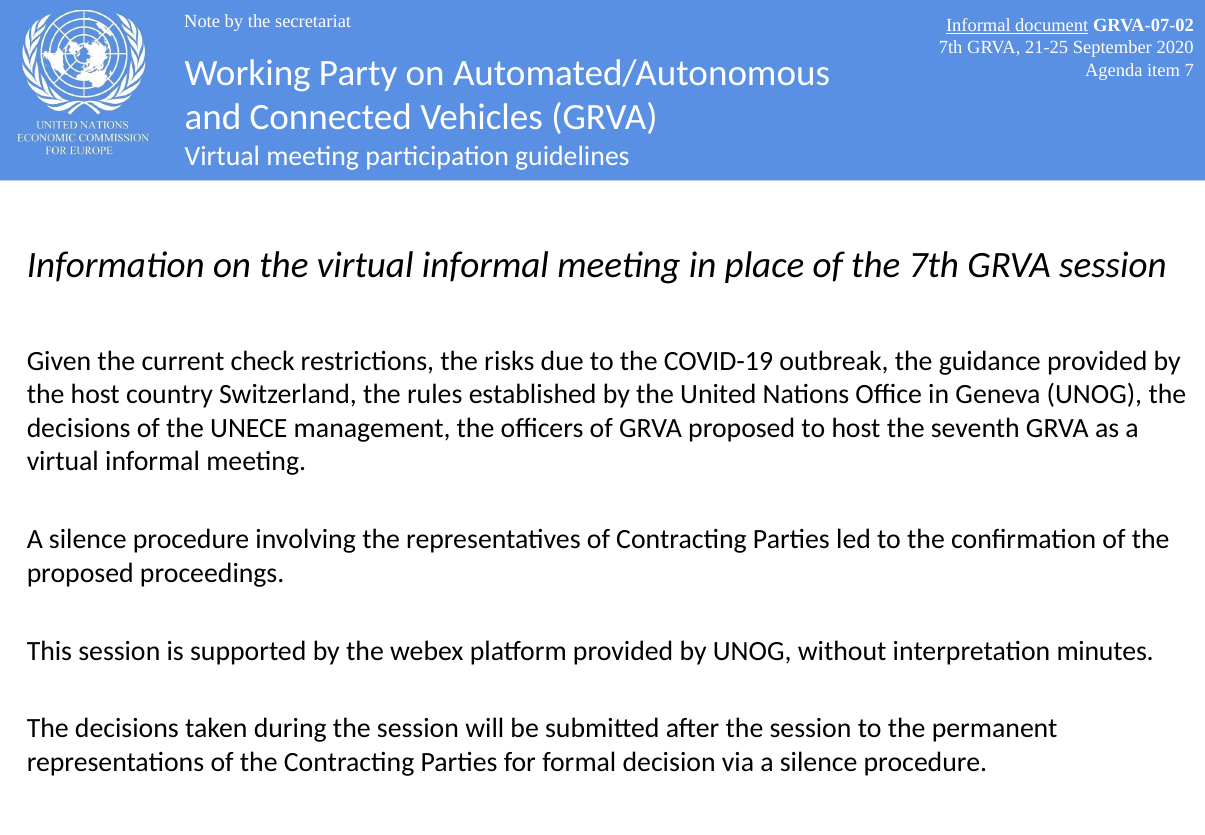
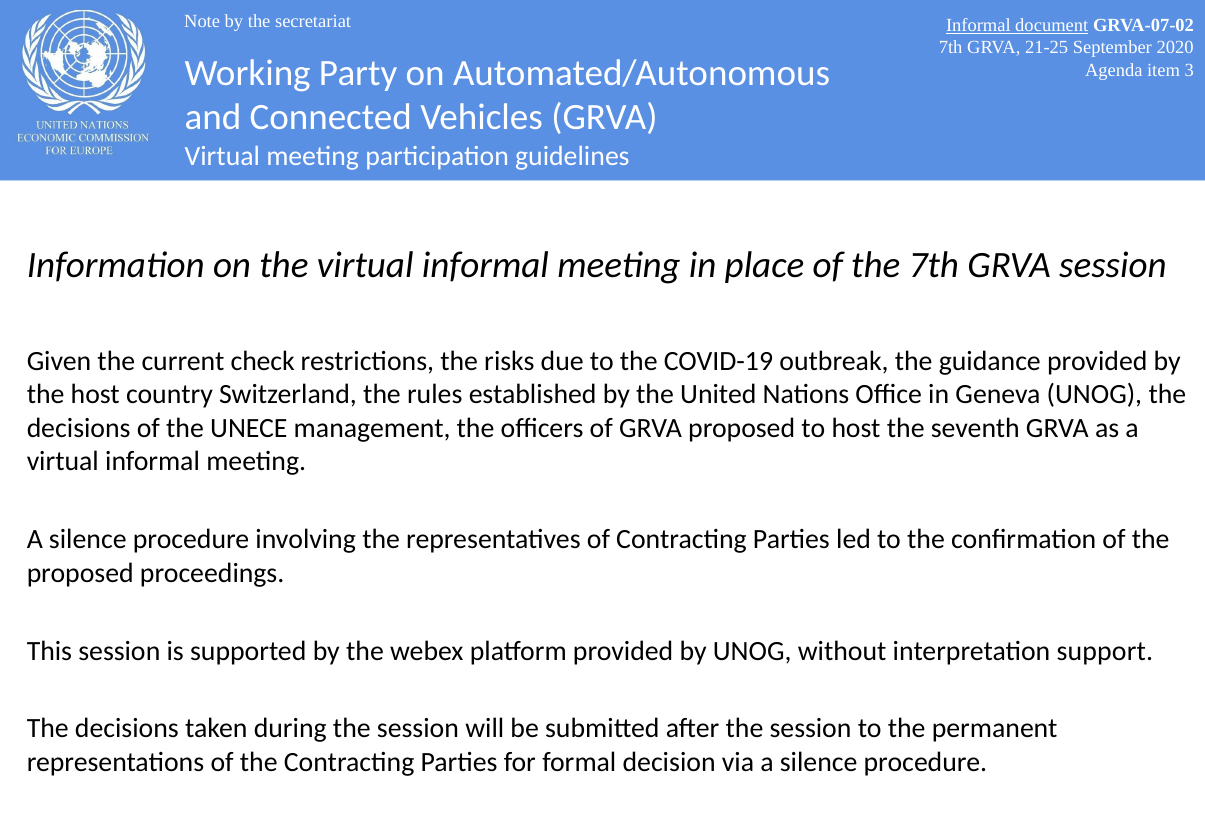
7: 7 -> 3 (1189, 70)
minutes: minutes -> support (1105, 650)
